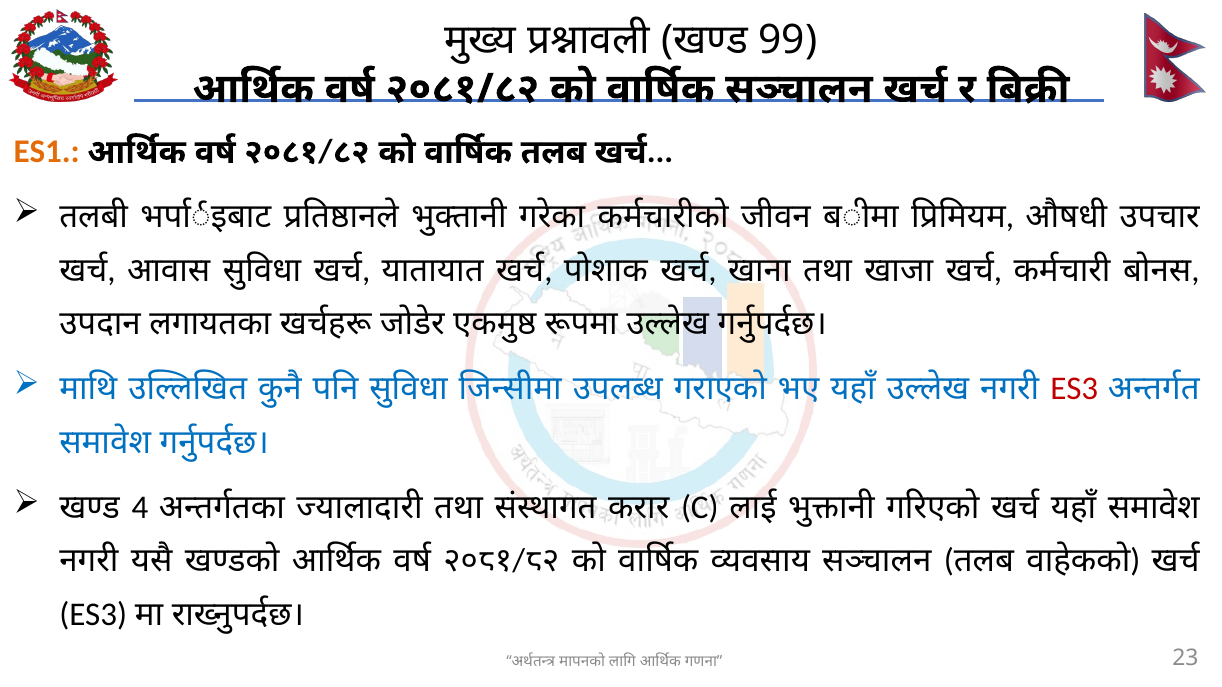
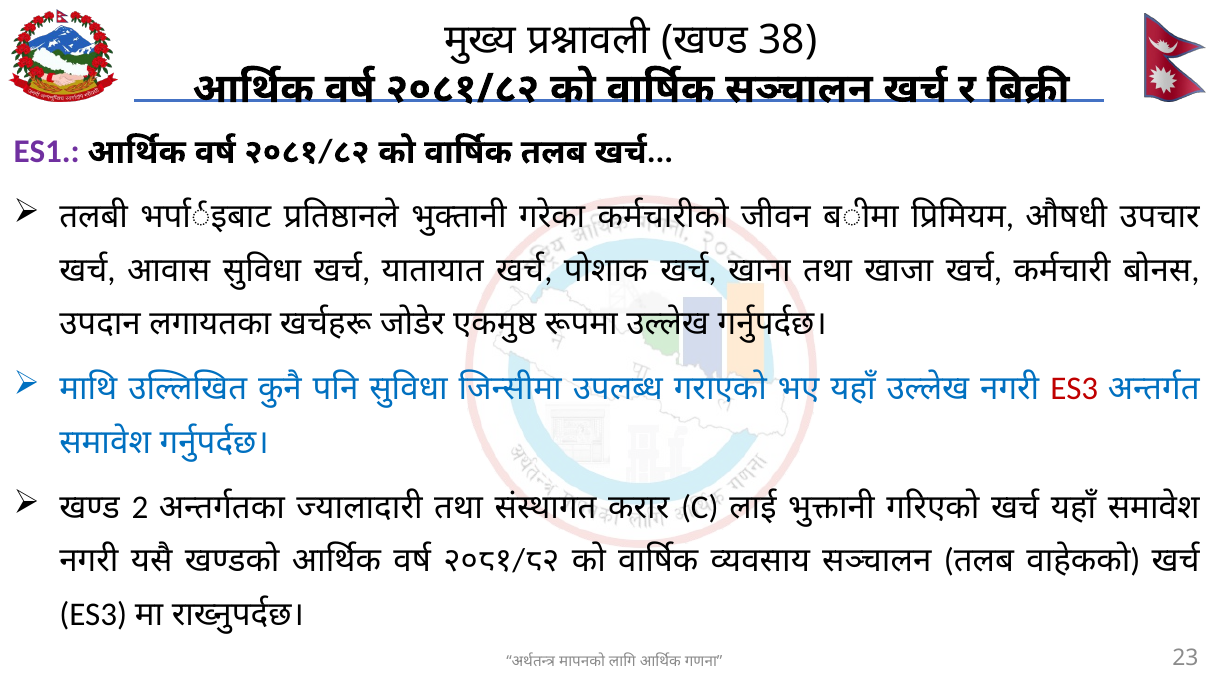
99: 99 -> 38 (788, 40)
ES1 colour: orange -> purple (47, 152)
4: 4 -> 2 (140, 508)
